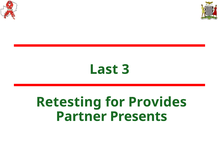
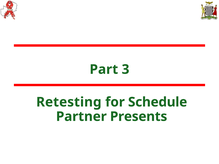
Last: Last -> Part (104, 70)
Provides: Provides -> Schedule (158, 102)
